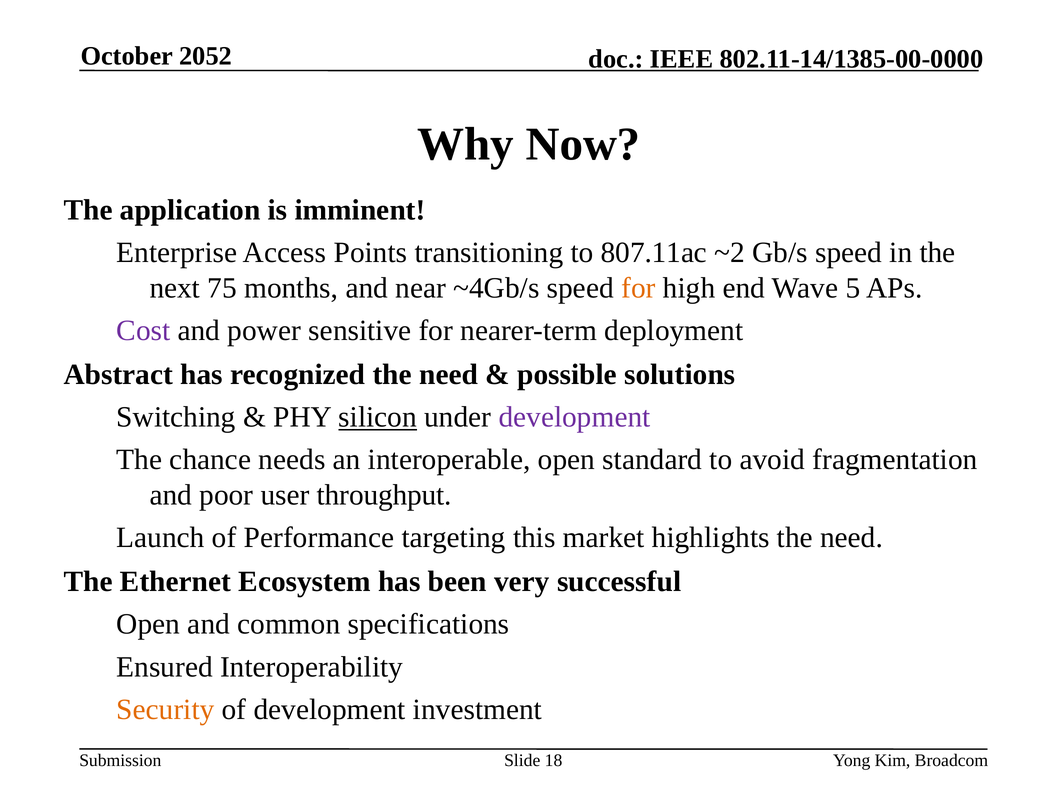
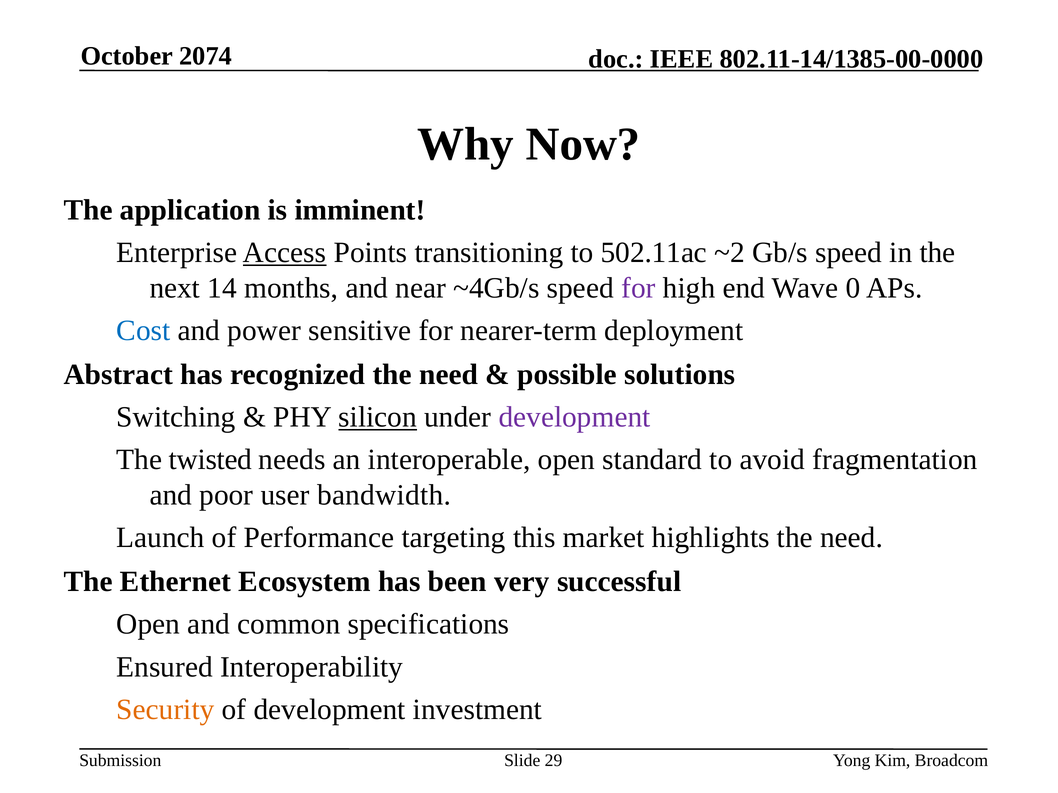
2052: 2052 -> 2074 (206, 56)
Access underline: none -> present (285, 253)
807.11ac: 807.11ac -> 502.11ac (654, 253)
75: 75 -> 14 (222, 288)
for colour: orange -> purple (638, 288)
5: 5 -> 0 (853, 288)
Cost colour: purple -> blue (143, 331)
chance: chance -> twisted (210, 460)
throughput: throughput -> bandwidth (384, 495)
18: 18 -> 29 (554, 761)
